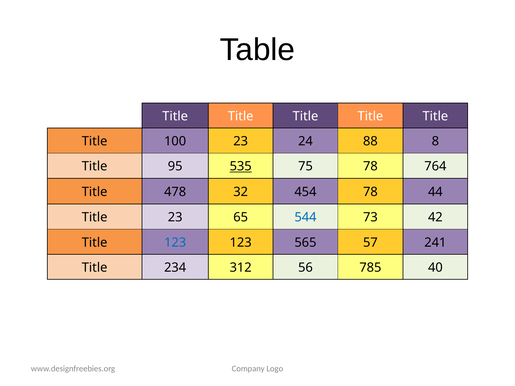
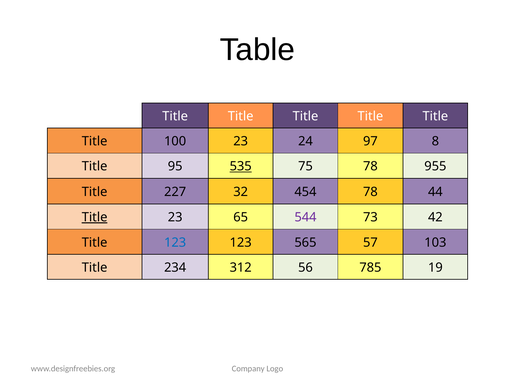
88: 88 -> 97 (370, 141)
764: 764 -> 955 (435, 167)
478: 478 -> 227 (175, 192)
Title underline: none -> present (95, 217)
544 colour: blue -> purple (305, 217)
241: 241 -> 103 (435, 243)
40: 40 -> 19 (435, 268)
